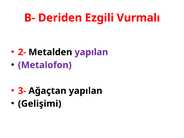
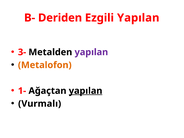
Ezgili Vurmalı: Vurmalı -> Yapılan (138, 18)
2-: 2- -> 3- (22, 52)
Metalofon colour: purple -> orange (45, 65)
3-: 3- -> 1- (22, 91)
yapılan underline: none -> present (86, 91)
Gelişimi: Gelişimi -> Vurmalı (40, 104)
